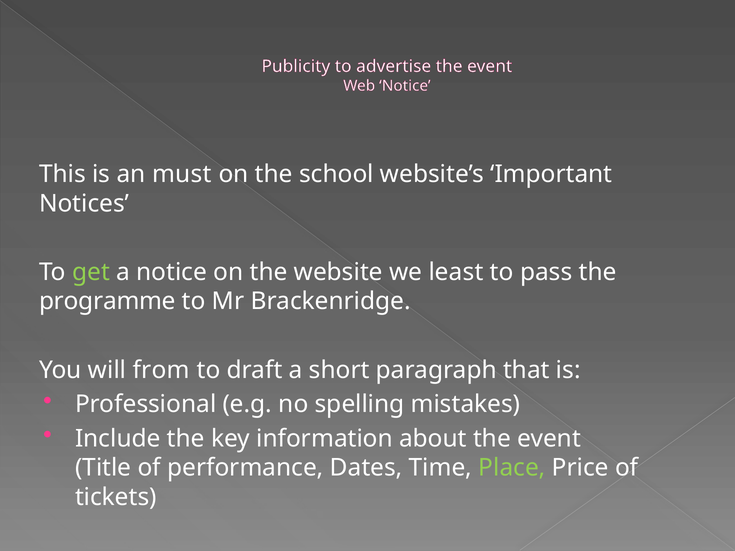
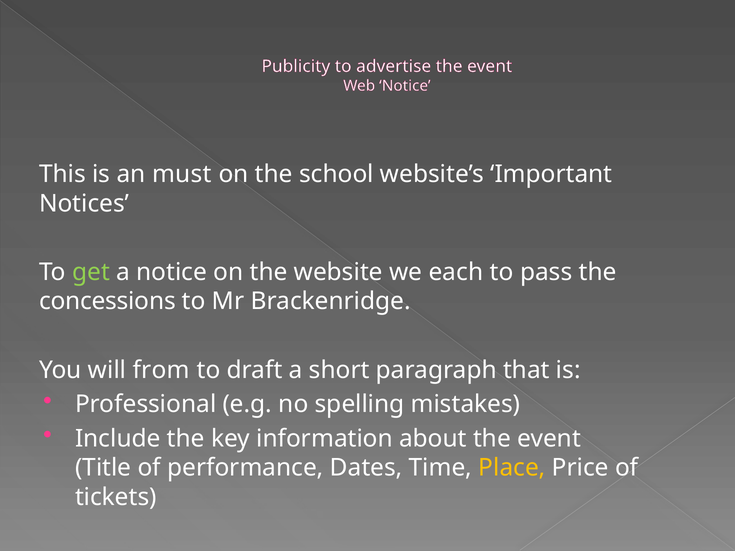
least: least -> each (456, 272)
programme: programme -> concessions (107, 302)
Place colour: light green -> yellow (512, 468)
